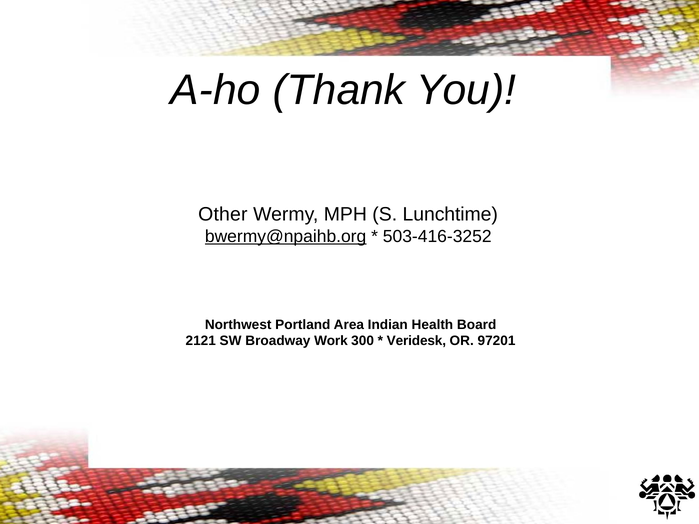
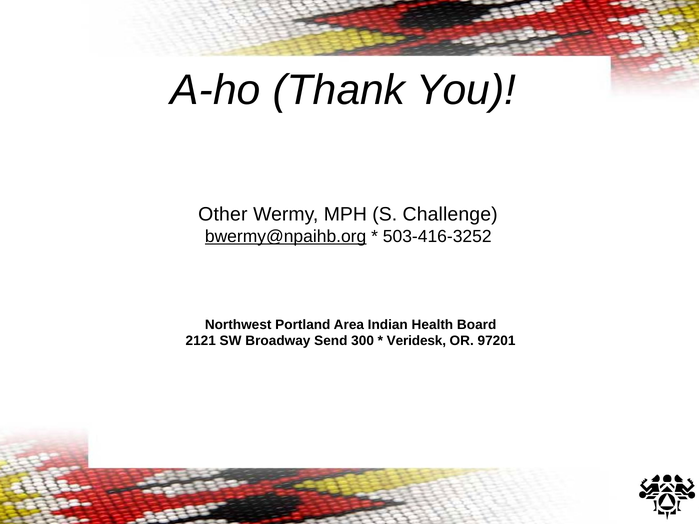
Lunchtime: Lunchtime -> Challenge (450, 215)
Work: Work -> Send (331, 341)
